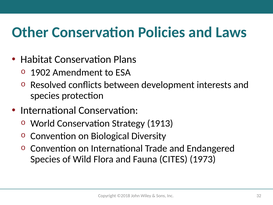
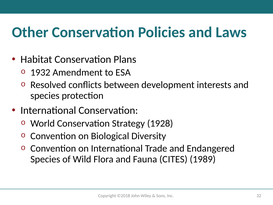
1902: 1902 -> 1932 (40, 72)
1913: 1913 -> 1928 (160, 123)
1973: 1973 -> 1989 (203, 159)
